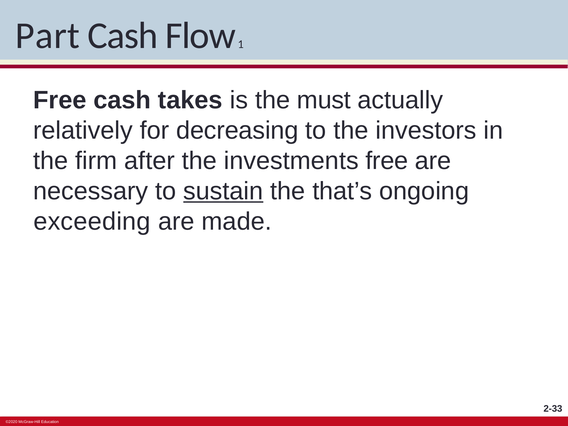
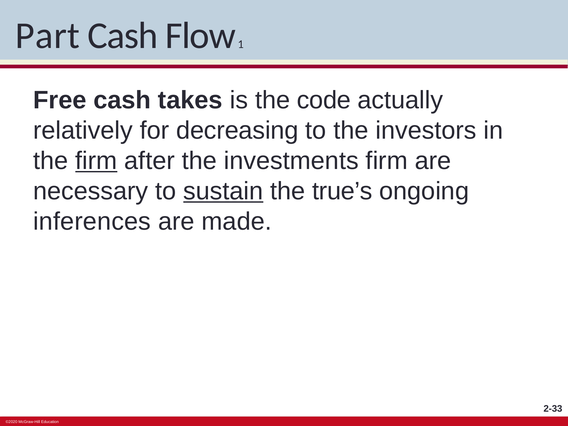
must: must -> code (324, 100)
firm underline: none -> present (96, 161)
investments free: free -> firm (387, 161)
that’s: that’s -> true’s (342, 191)
exceeding: exceeding -> inferences (92, 221)
